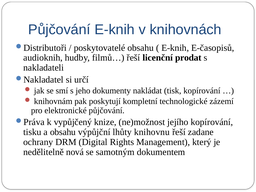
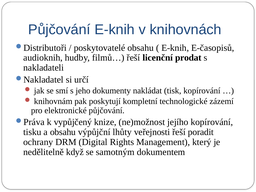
knihovnu: knihovnu -> veřejnosti (152, 132)
zadane: zadane -> poradit (201, 132)
nová: nová -> když (75, 152)
